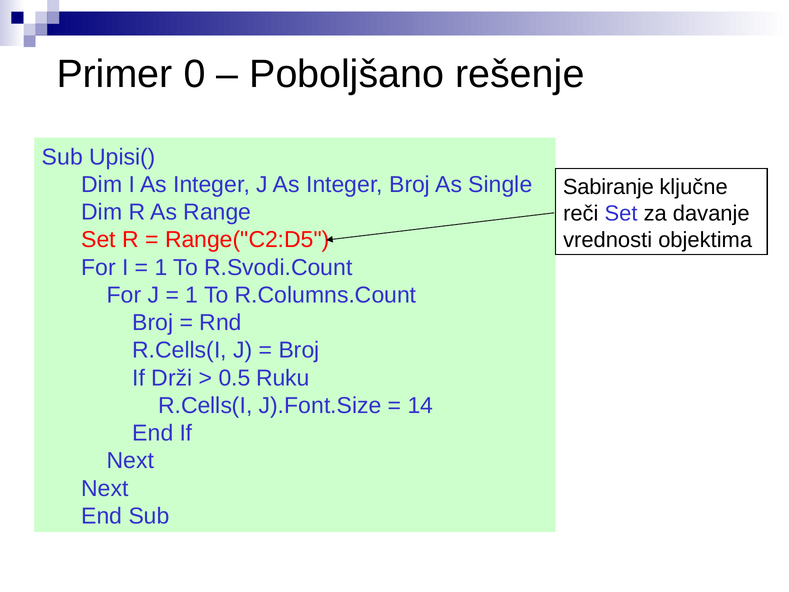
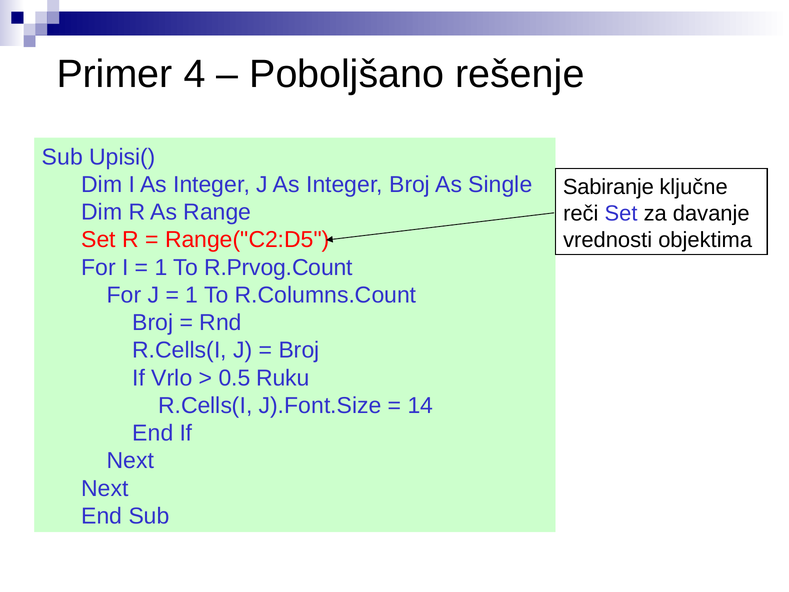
0: 0 -> 4 (194, 74)
R.Svodi.Count: R.Svodi.Count -> R.Prvog.Count (278, 267)
Drži: Drži -> Vrlo (172, 378)
